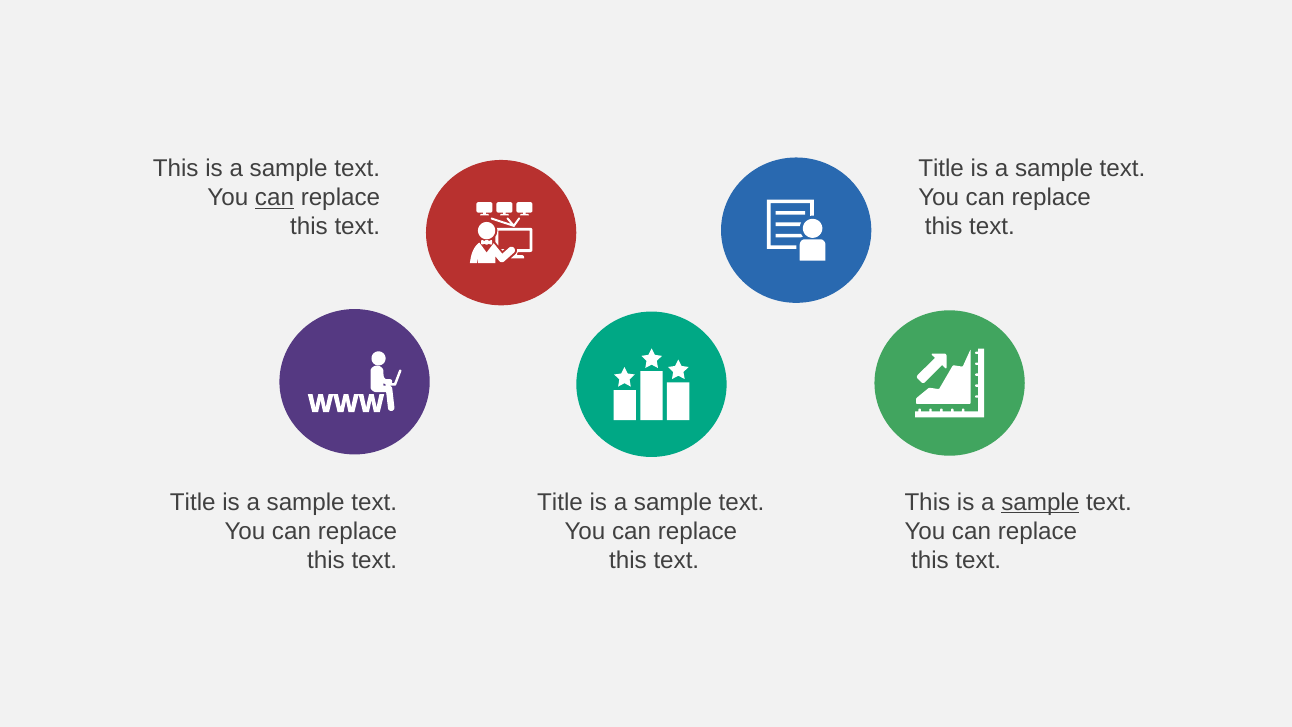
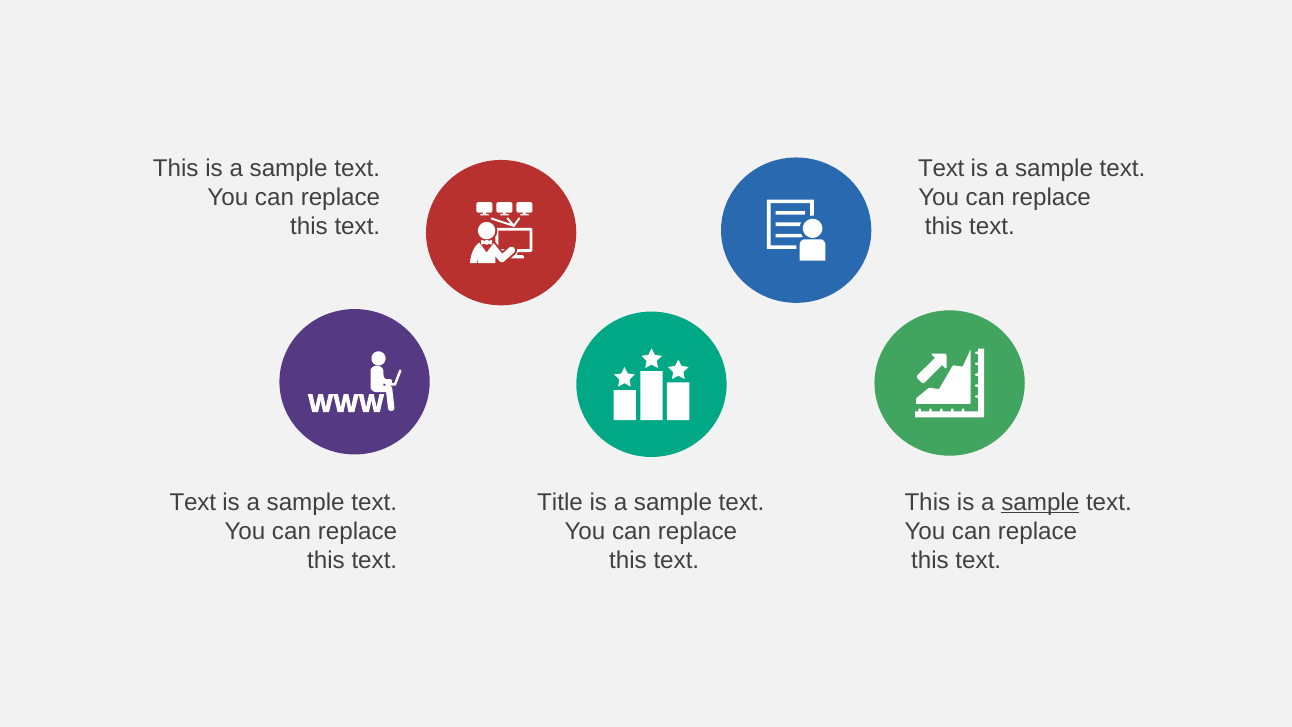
Title: Title -> Text (941, 169)
can underline: present -> none (275, 198)
Title: Title -> Text (193, 502)
